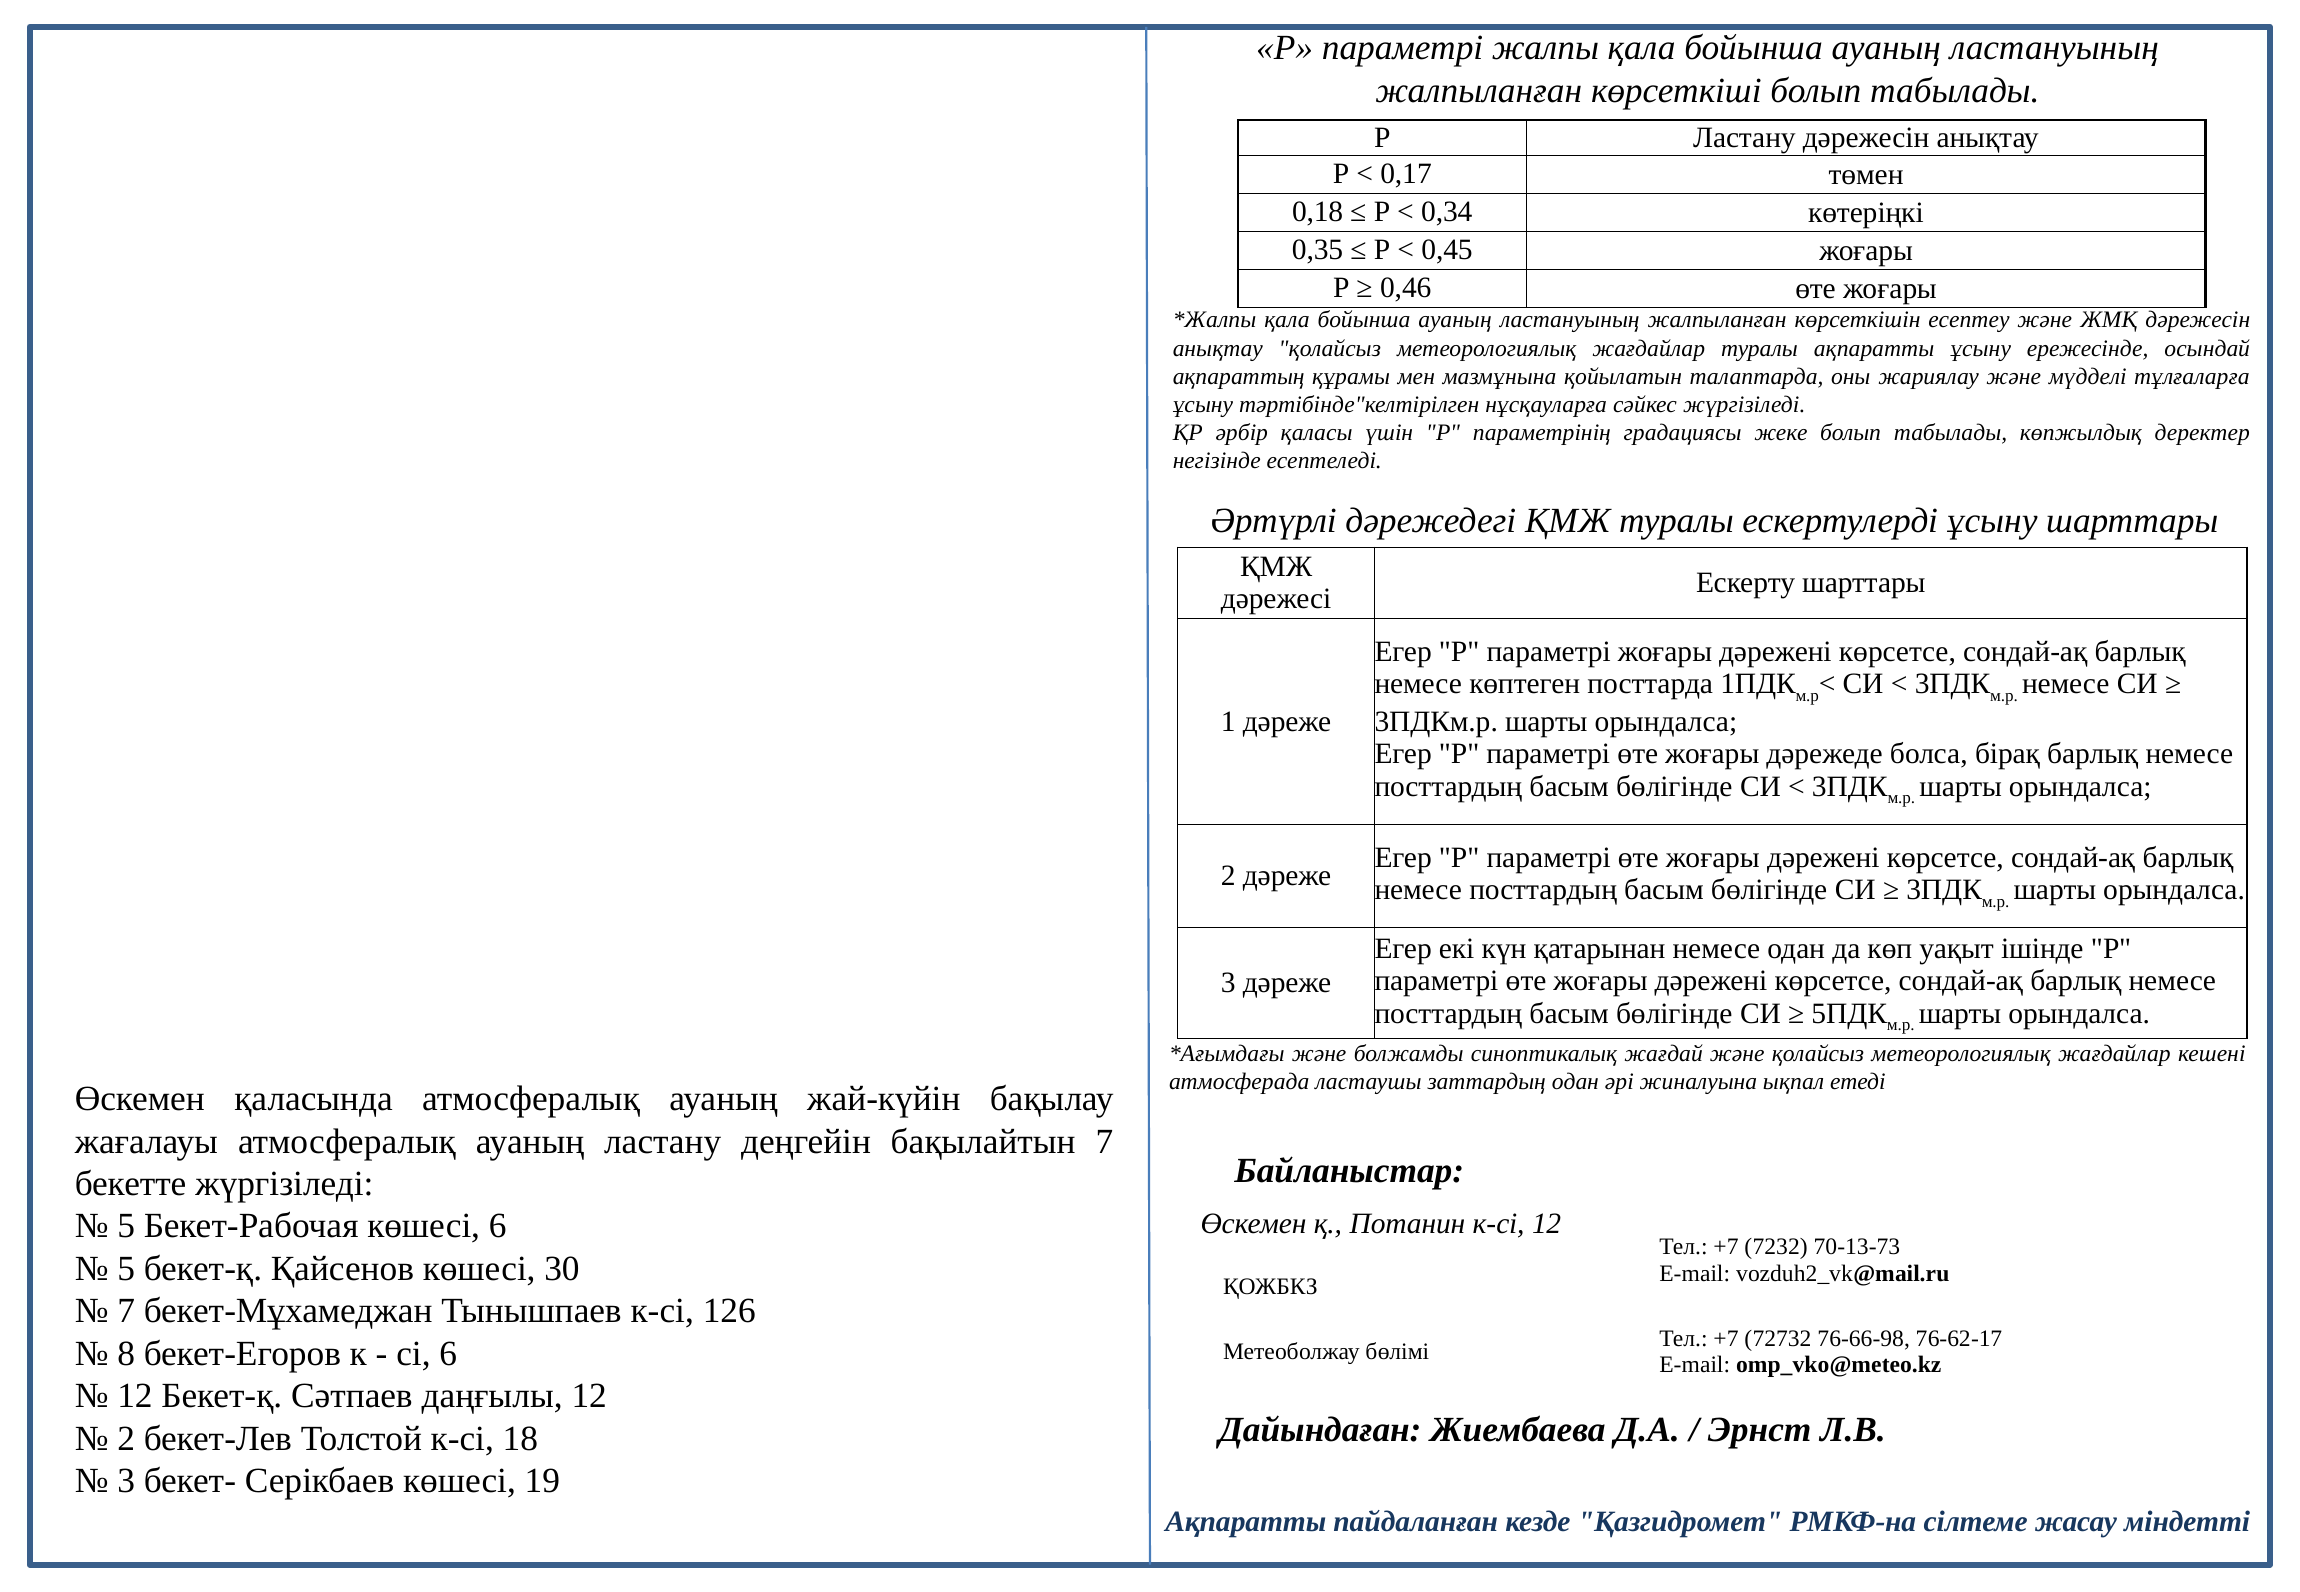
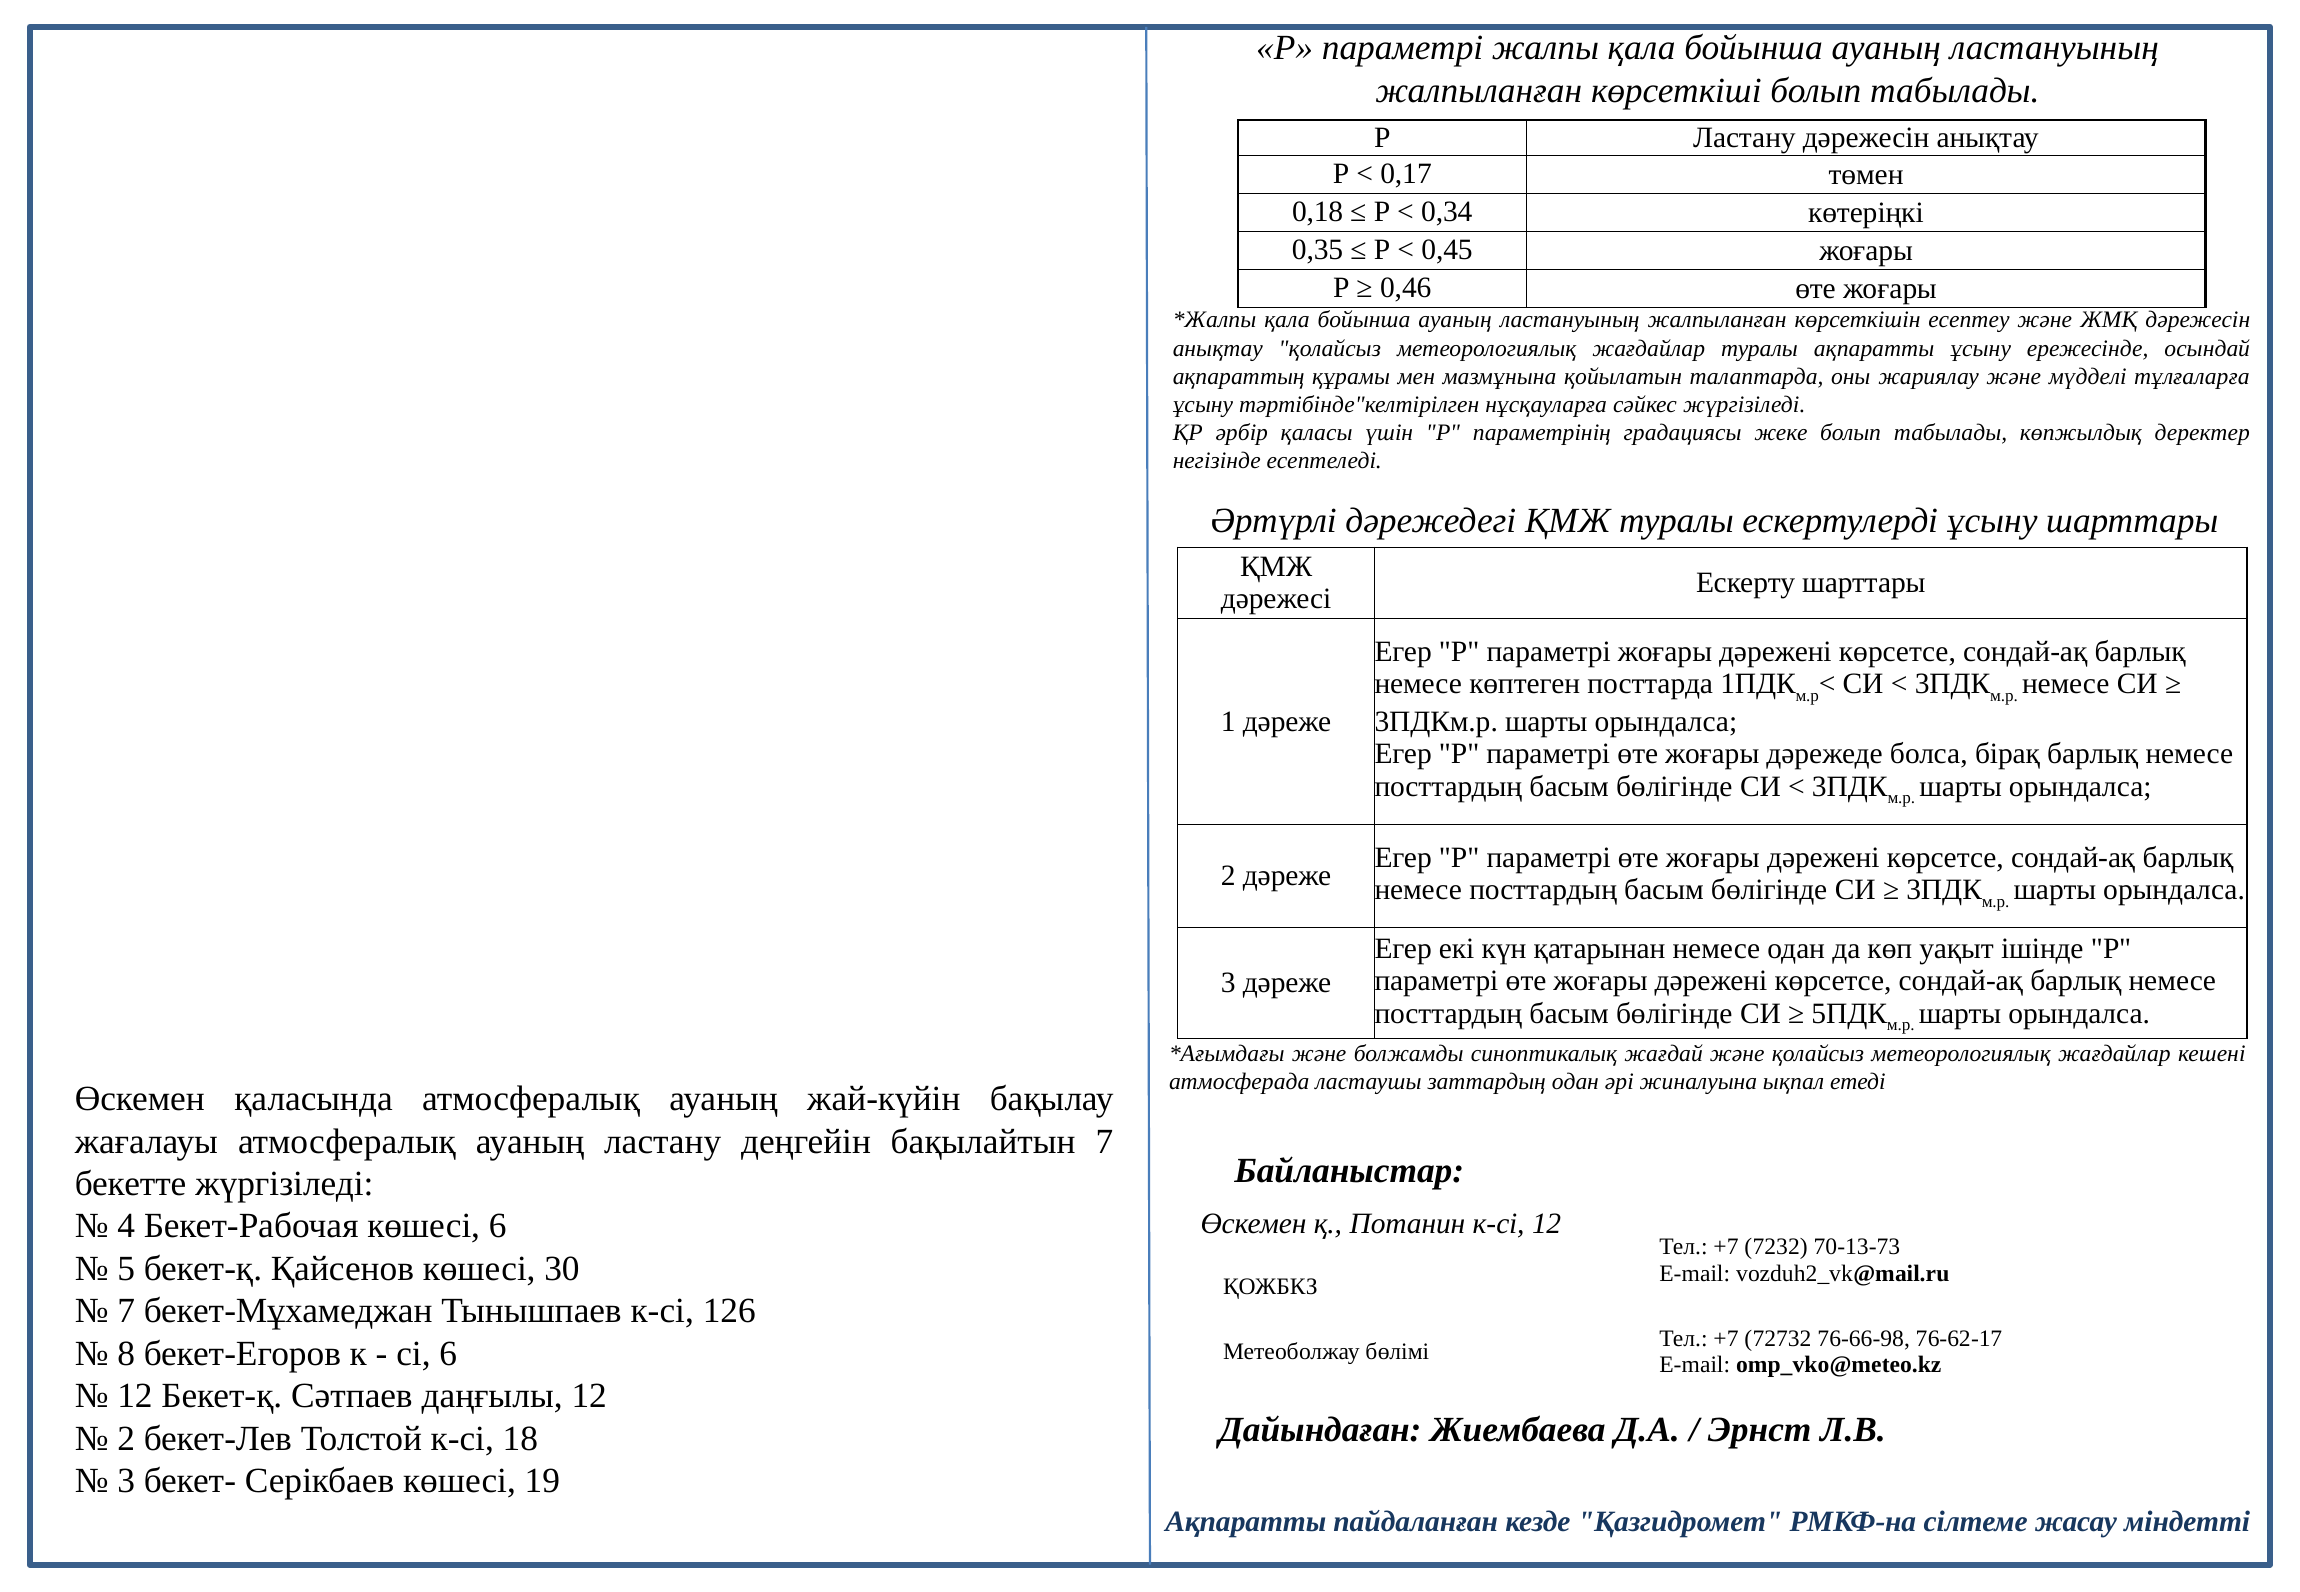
5: 5 -> 4 (126, 1227)
